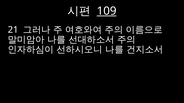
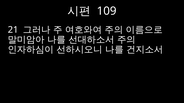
109 underline: present -> none (107, 11)
